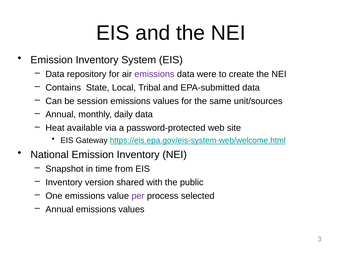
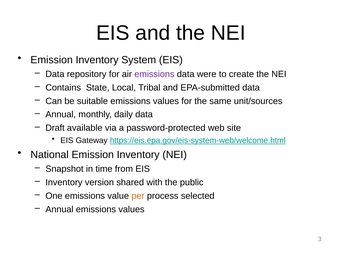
session: session -> suitable (92, 101)
Heat: Heat -> Draft (55, 128)
per colour: purple -> orange (138, 196)
